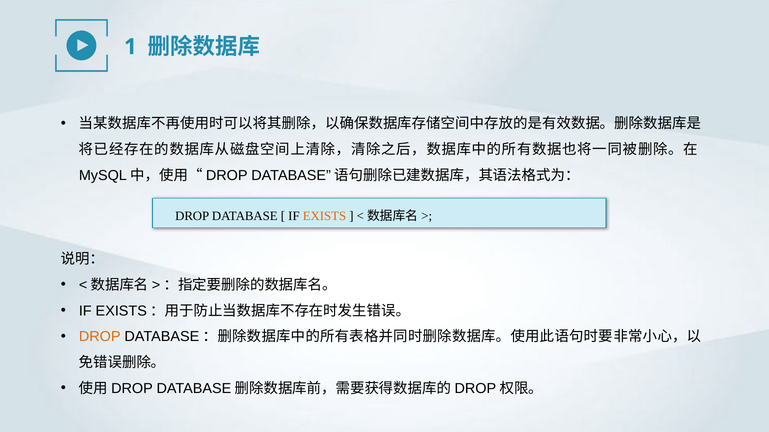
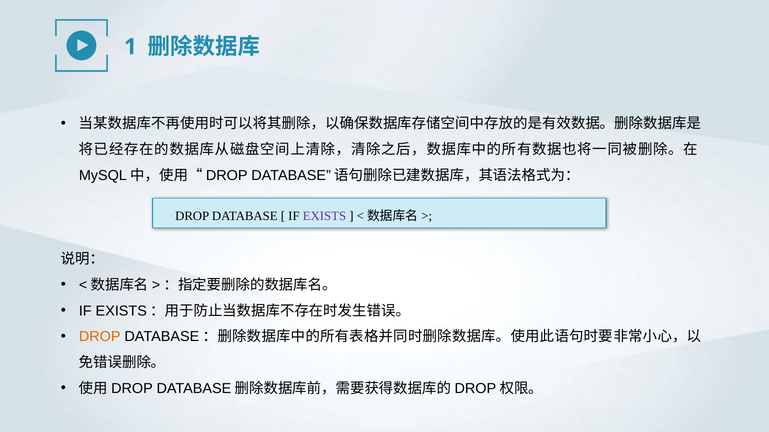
EXISTS colour: orange -> purple (324, 216)
